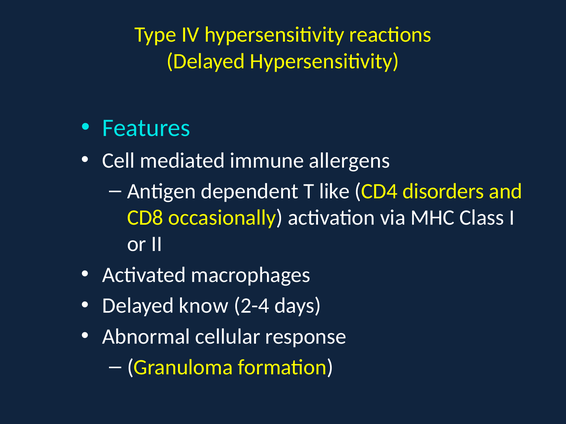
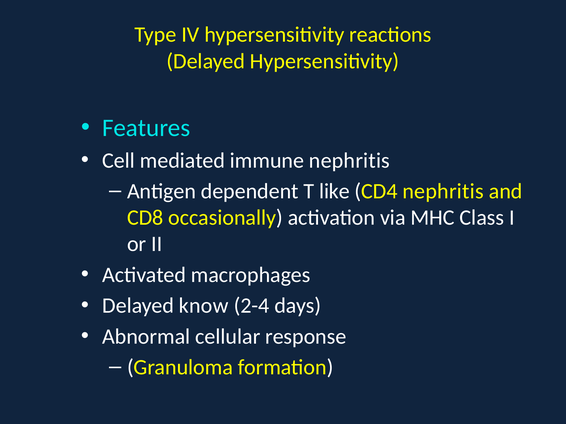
immune allergens: allergens -> nephritis (349, 161)
CD4 disorders: disorders -> nephritis (443, 191)
